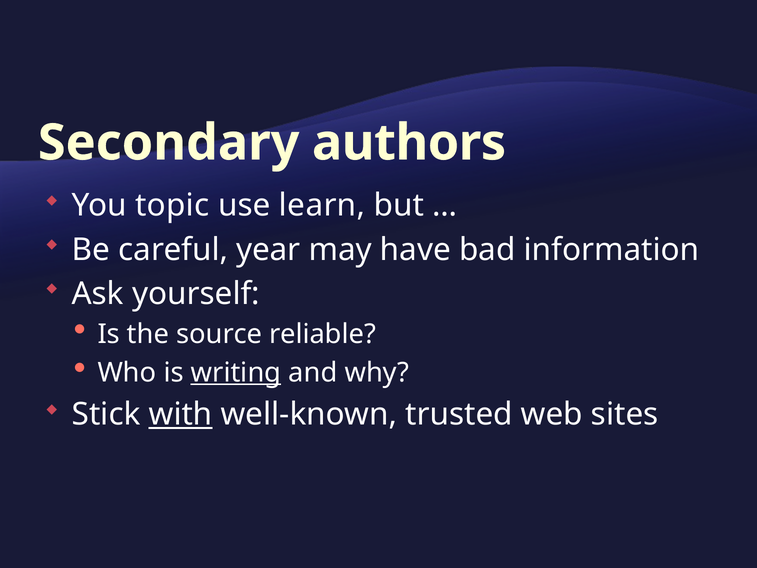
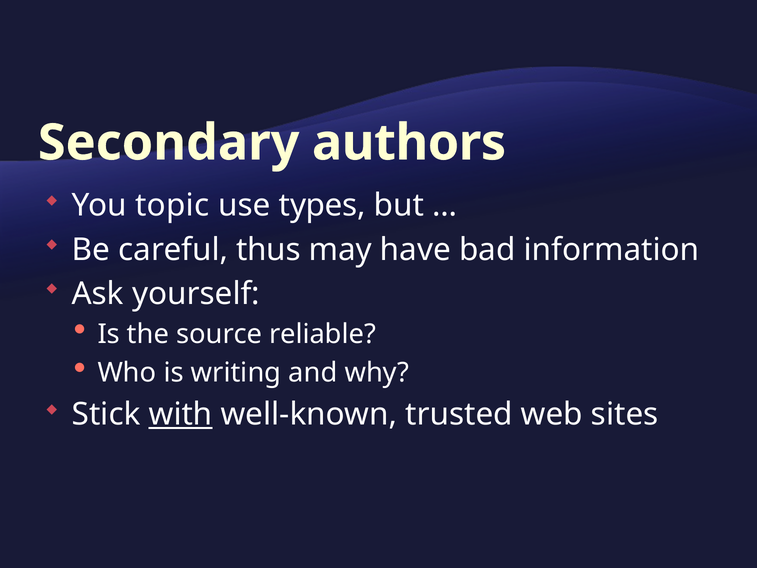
learn: learn -> types (322, 205)
year: year -> thus (269, 250)
writing underline: present -> none (236, 372)
